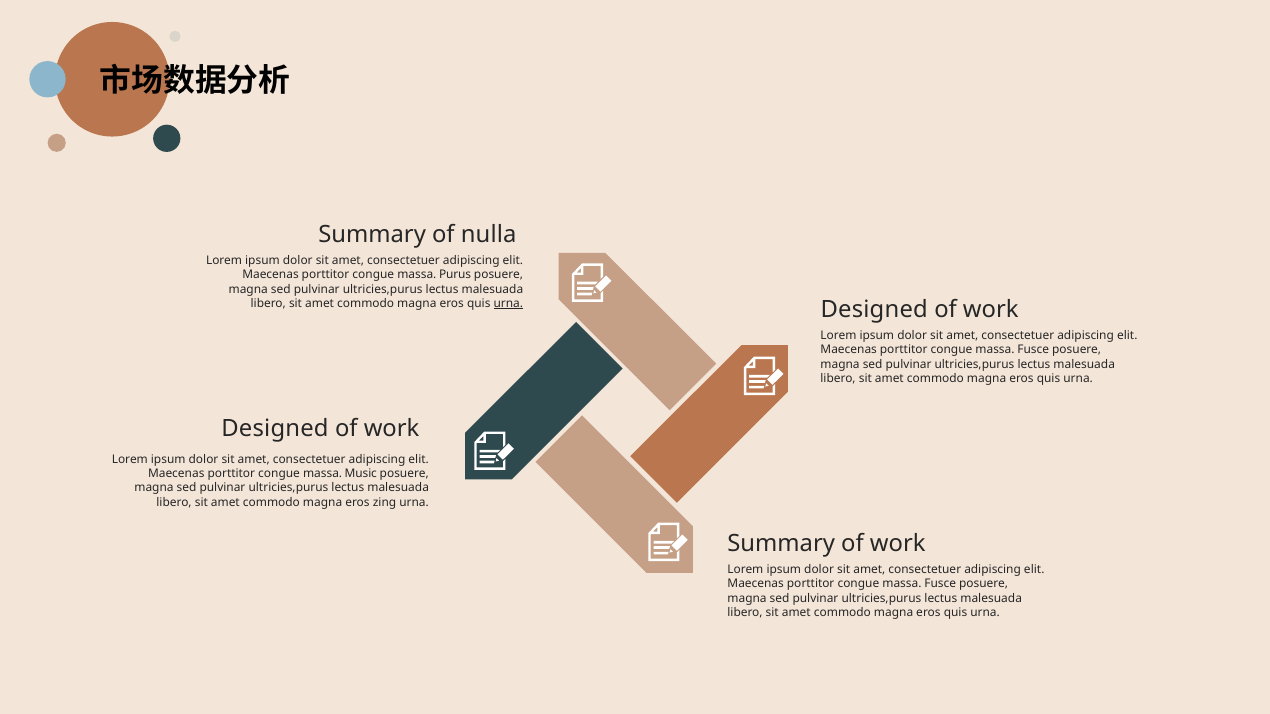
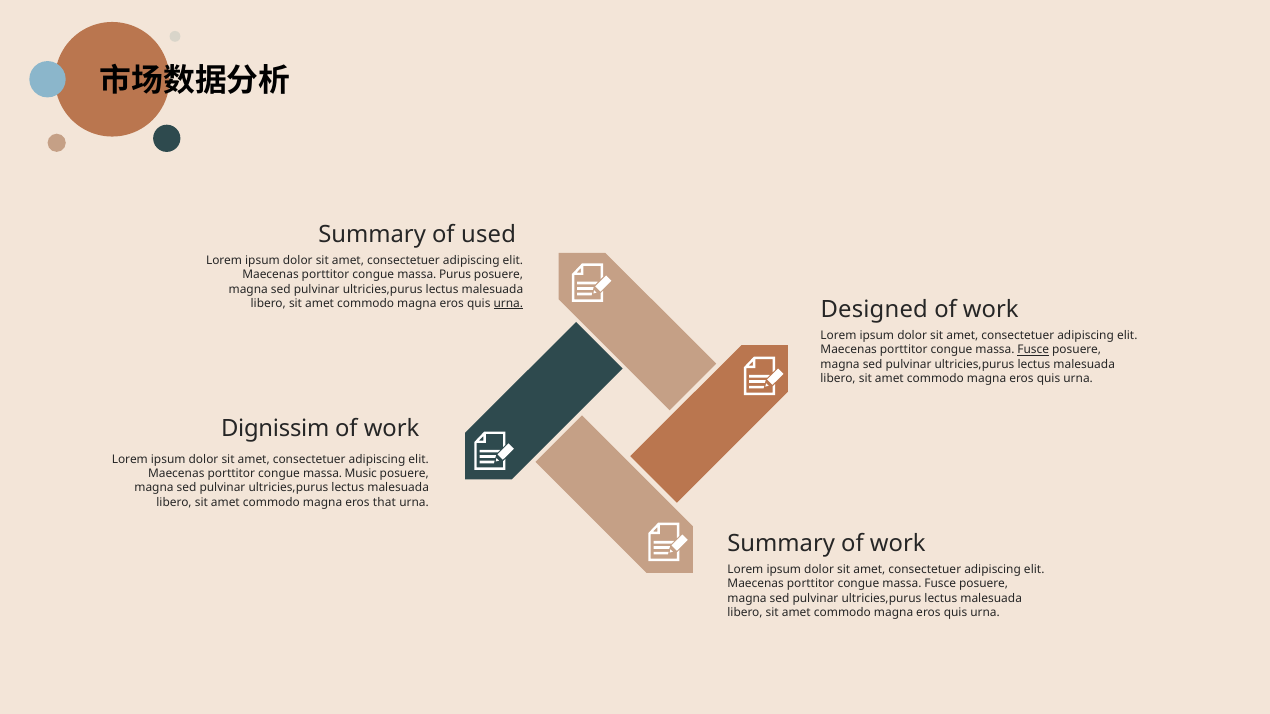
nulla: nulla -> used (489, 234)
Fusce underline: none -> present (1033, 350)
Designed: Designed -> Dignissim (275, 429)
zing: zing -> that (384, 502)
